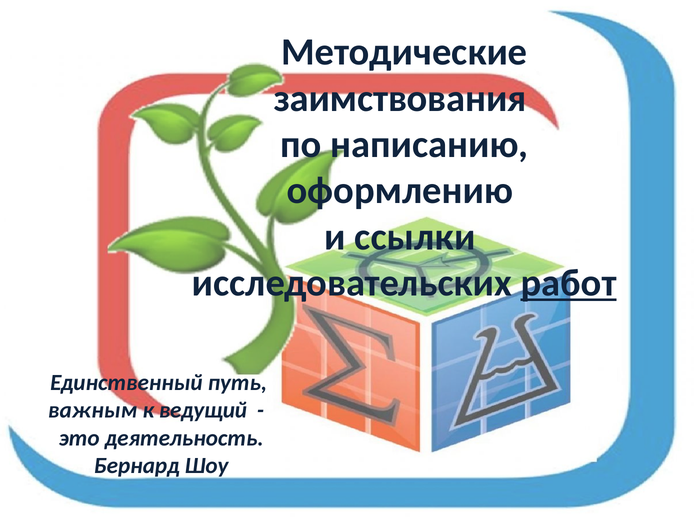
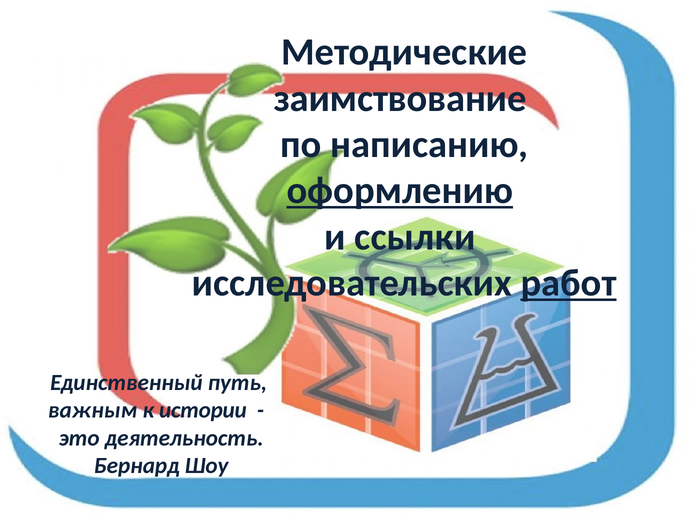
заимствования: заимствования -> заимствование (400, 98)
оформлению underline: none -> present (400, 191)
ведущий: ведущий -> истории (203, 411)
